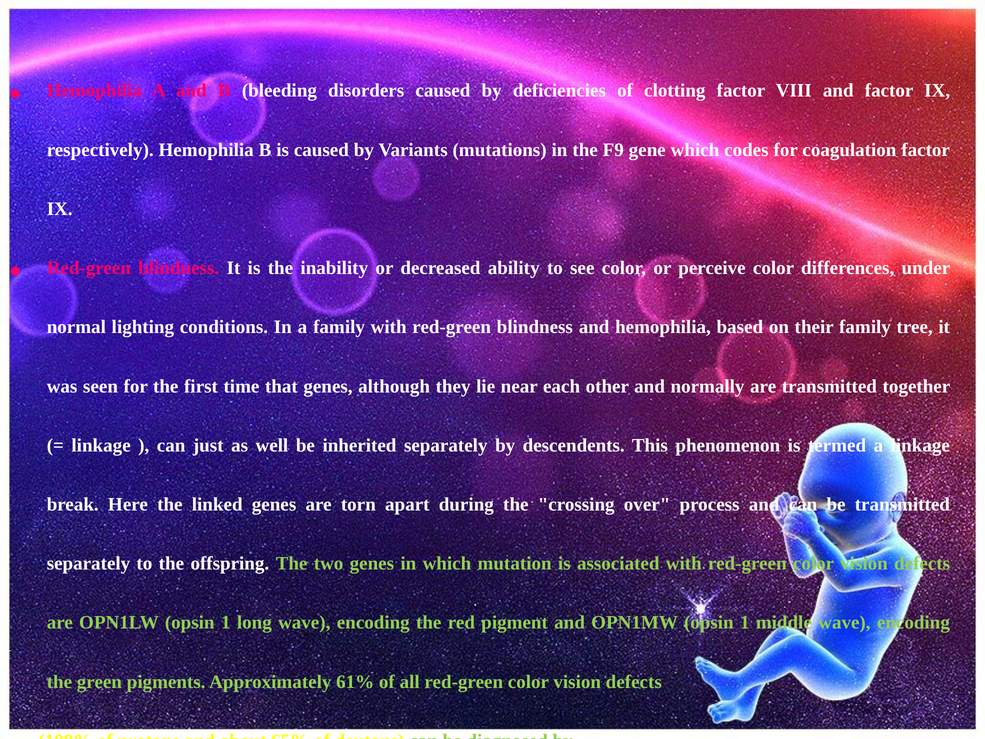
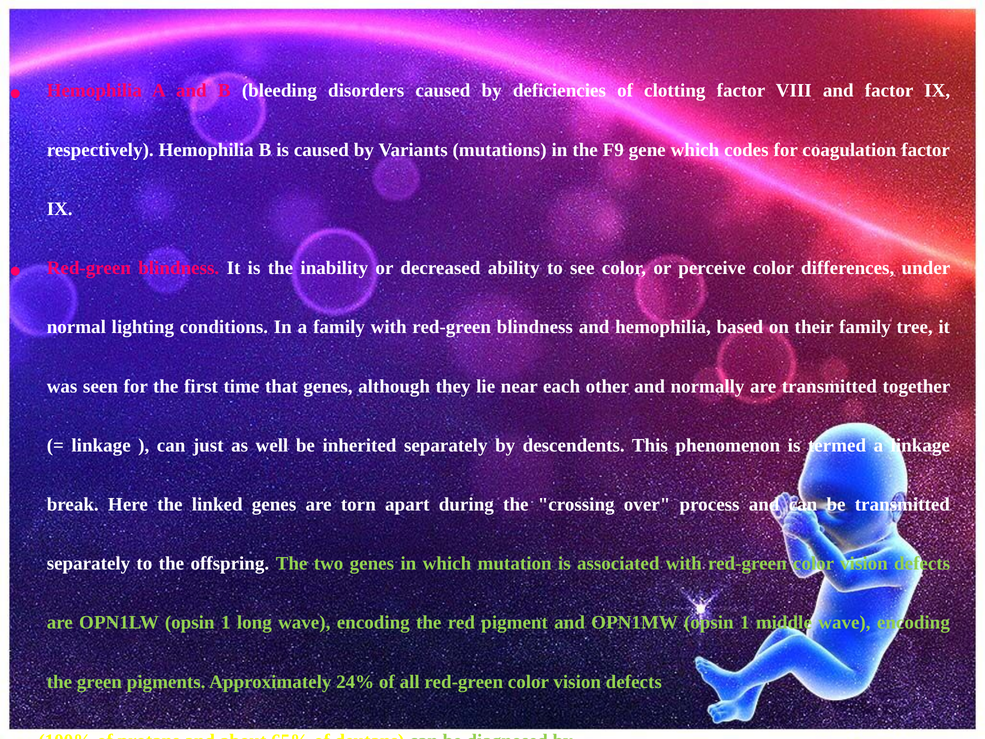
61%: 61% -> 24% (355, 682)
